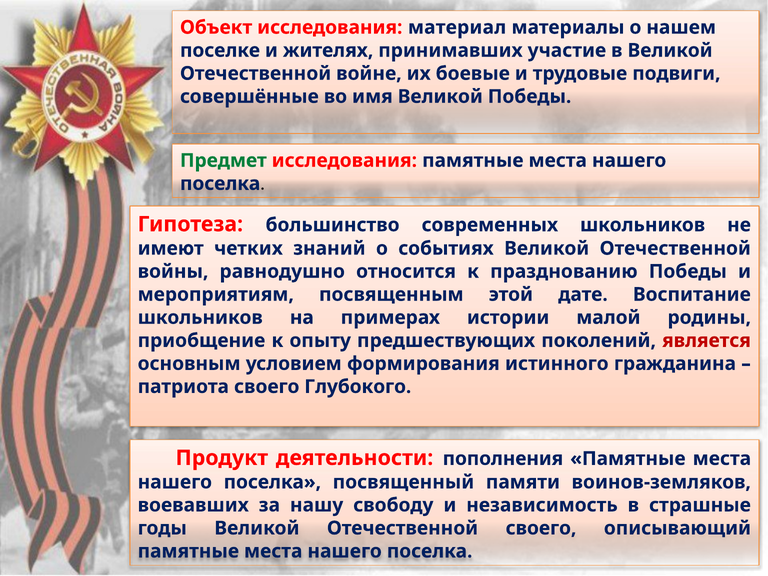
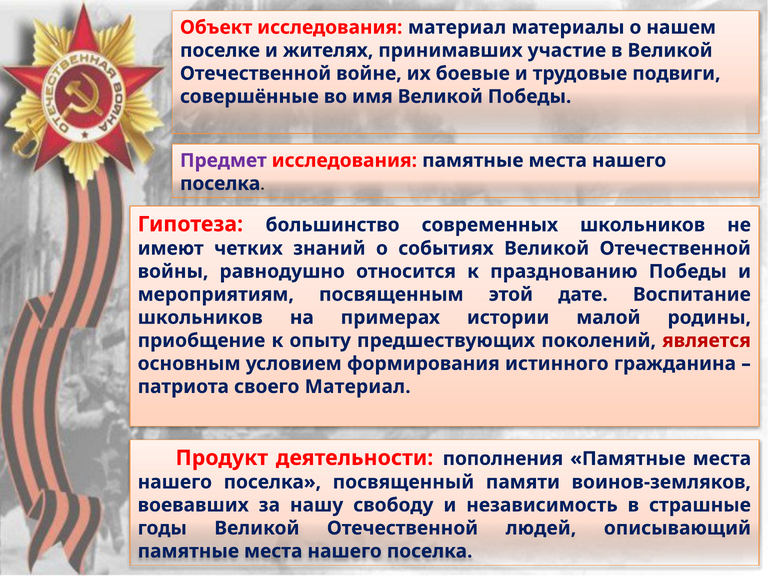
Предмет colour: green -> purple (223, 161)
своего Глубокого: Глубокого -> Материал (358, 387)
Отечественной своего: своего -> людей (541, 528)
